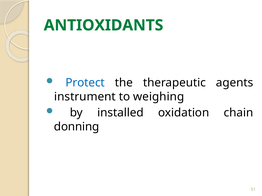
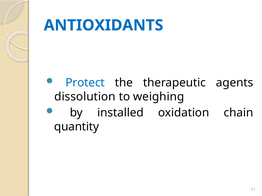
ANTIOXIDANTS colour: green -> blue (104, 25)
instrument: instrument -> dissolution (85, 97)
donning: donning -> quantity (77, 127)
